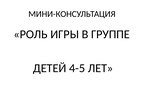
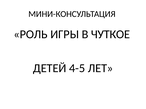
ГРУППЕ: ГРУППЕ -> ЧУТКОЕ (110, 34)
